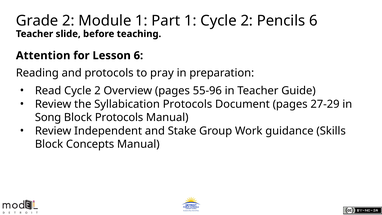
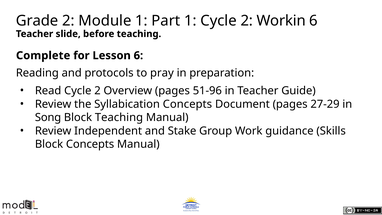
Pencils: Pencils -> Workin (281, 21)
Attention: Attention -> Complete (43, 56)
55-96: 55-96 -> 51-96 (207, 91)
Syllabication Protocols: Protocols -> Concepts (187, 104)
Block Protocols: Protocols -> Teaching (119, 117)
